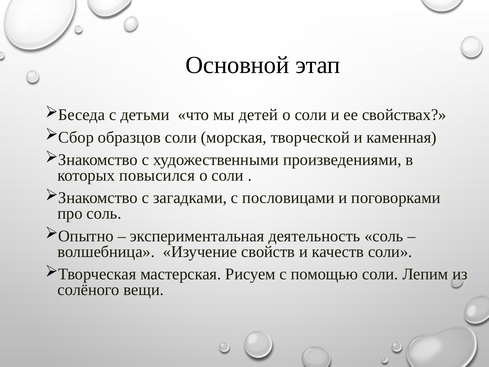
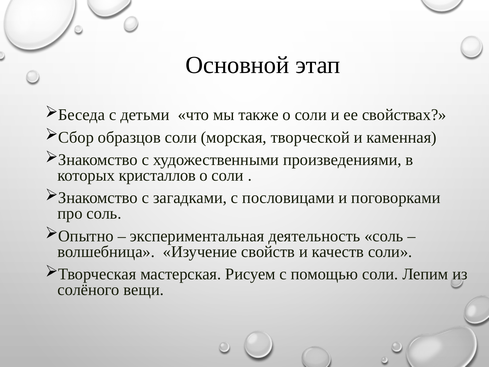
детей: детей -> также (259, 115)
повысился: повысился -> кристаллов (157, 175)
